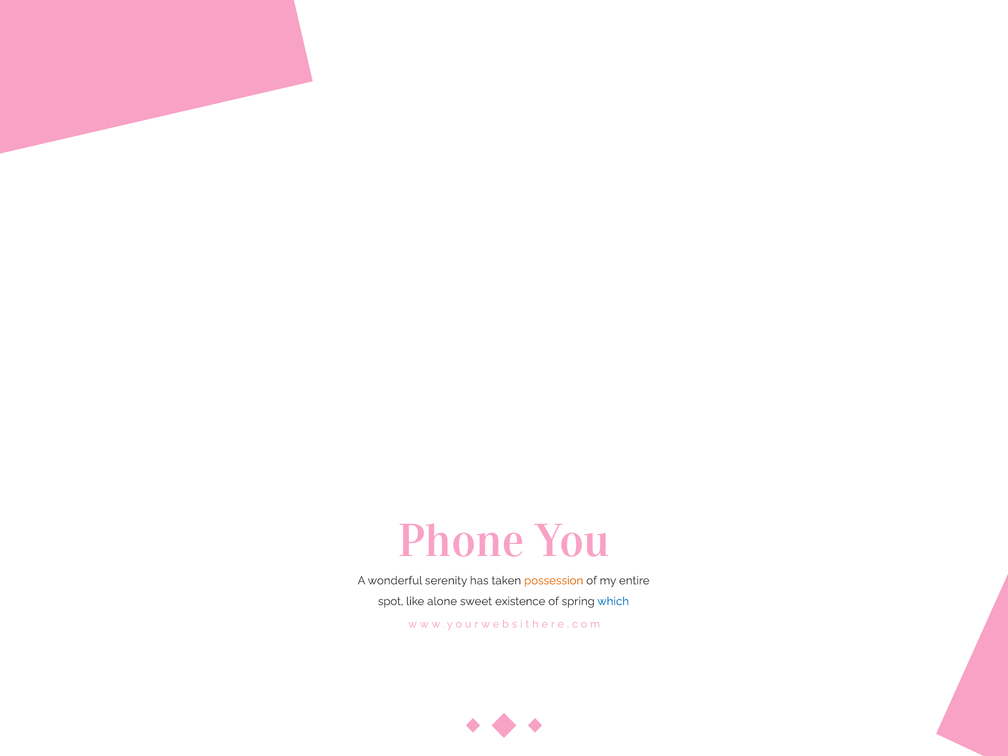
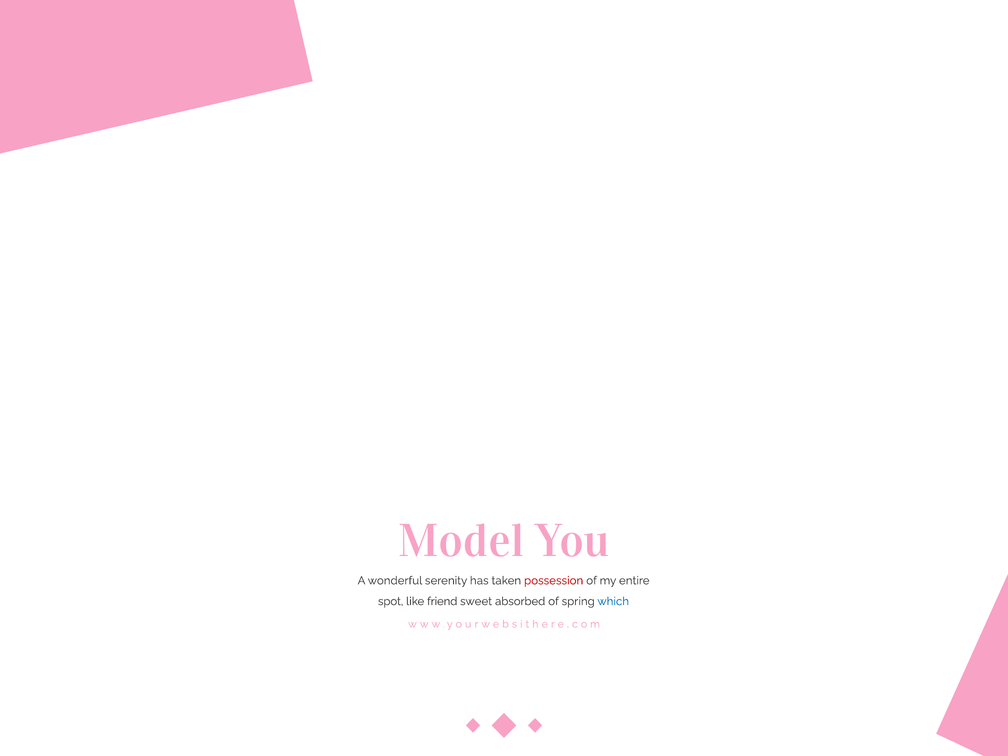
Phone: Phone -> Model (461, 541)
possession colour: orange -> red (554, 581)
alone: alone -> friend (442, 601)
existence: existence -> absorbed (520, 601)
